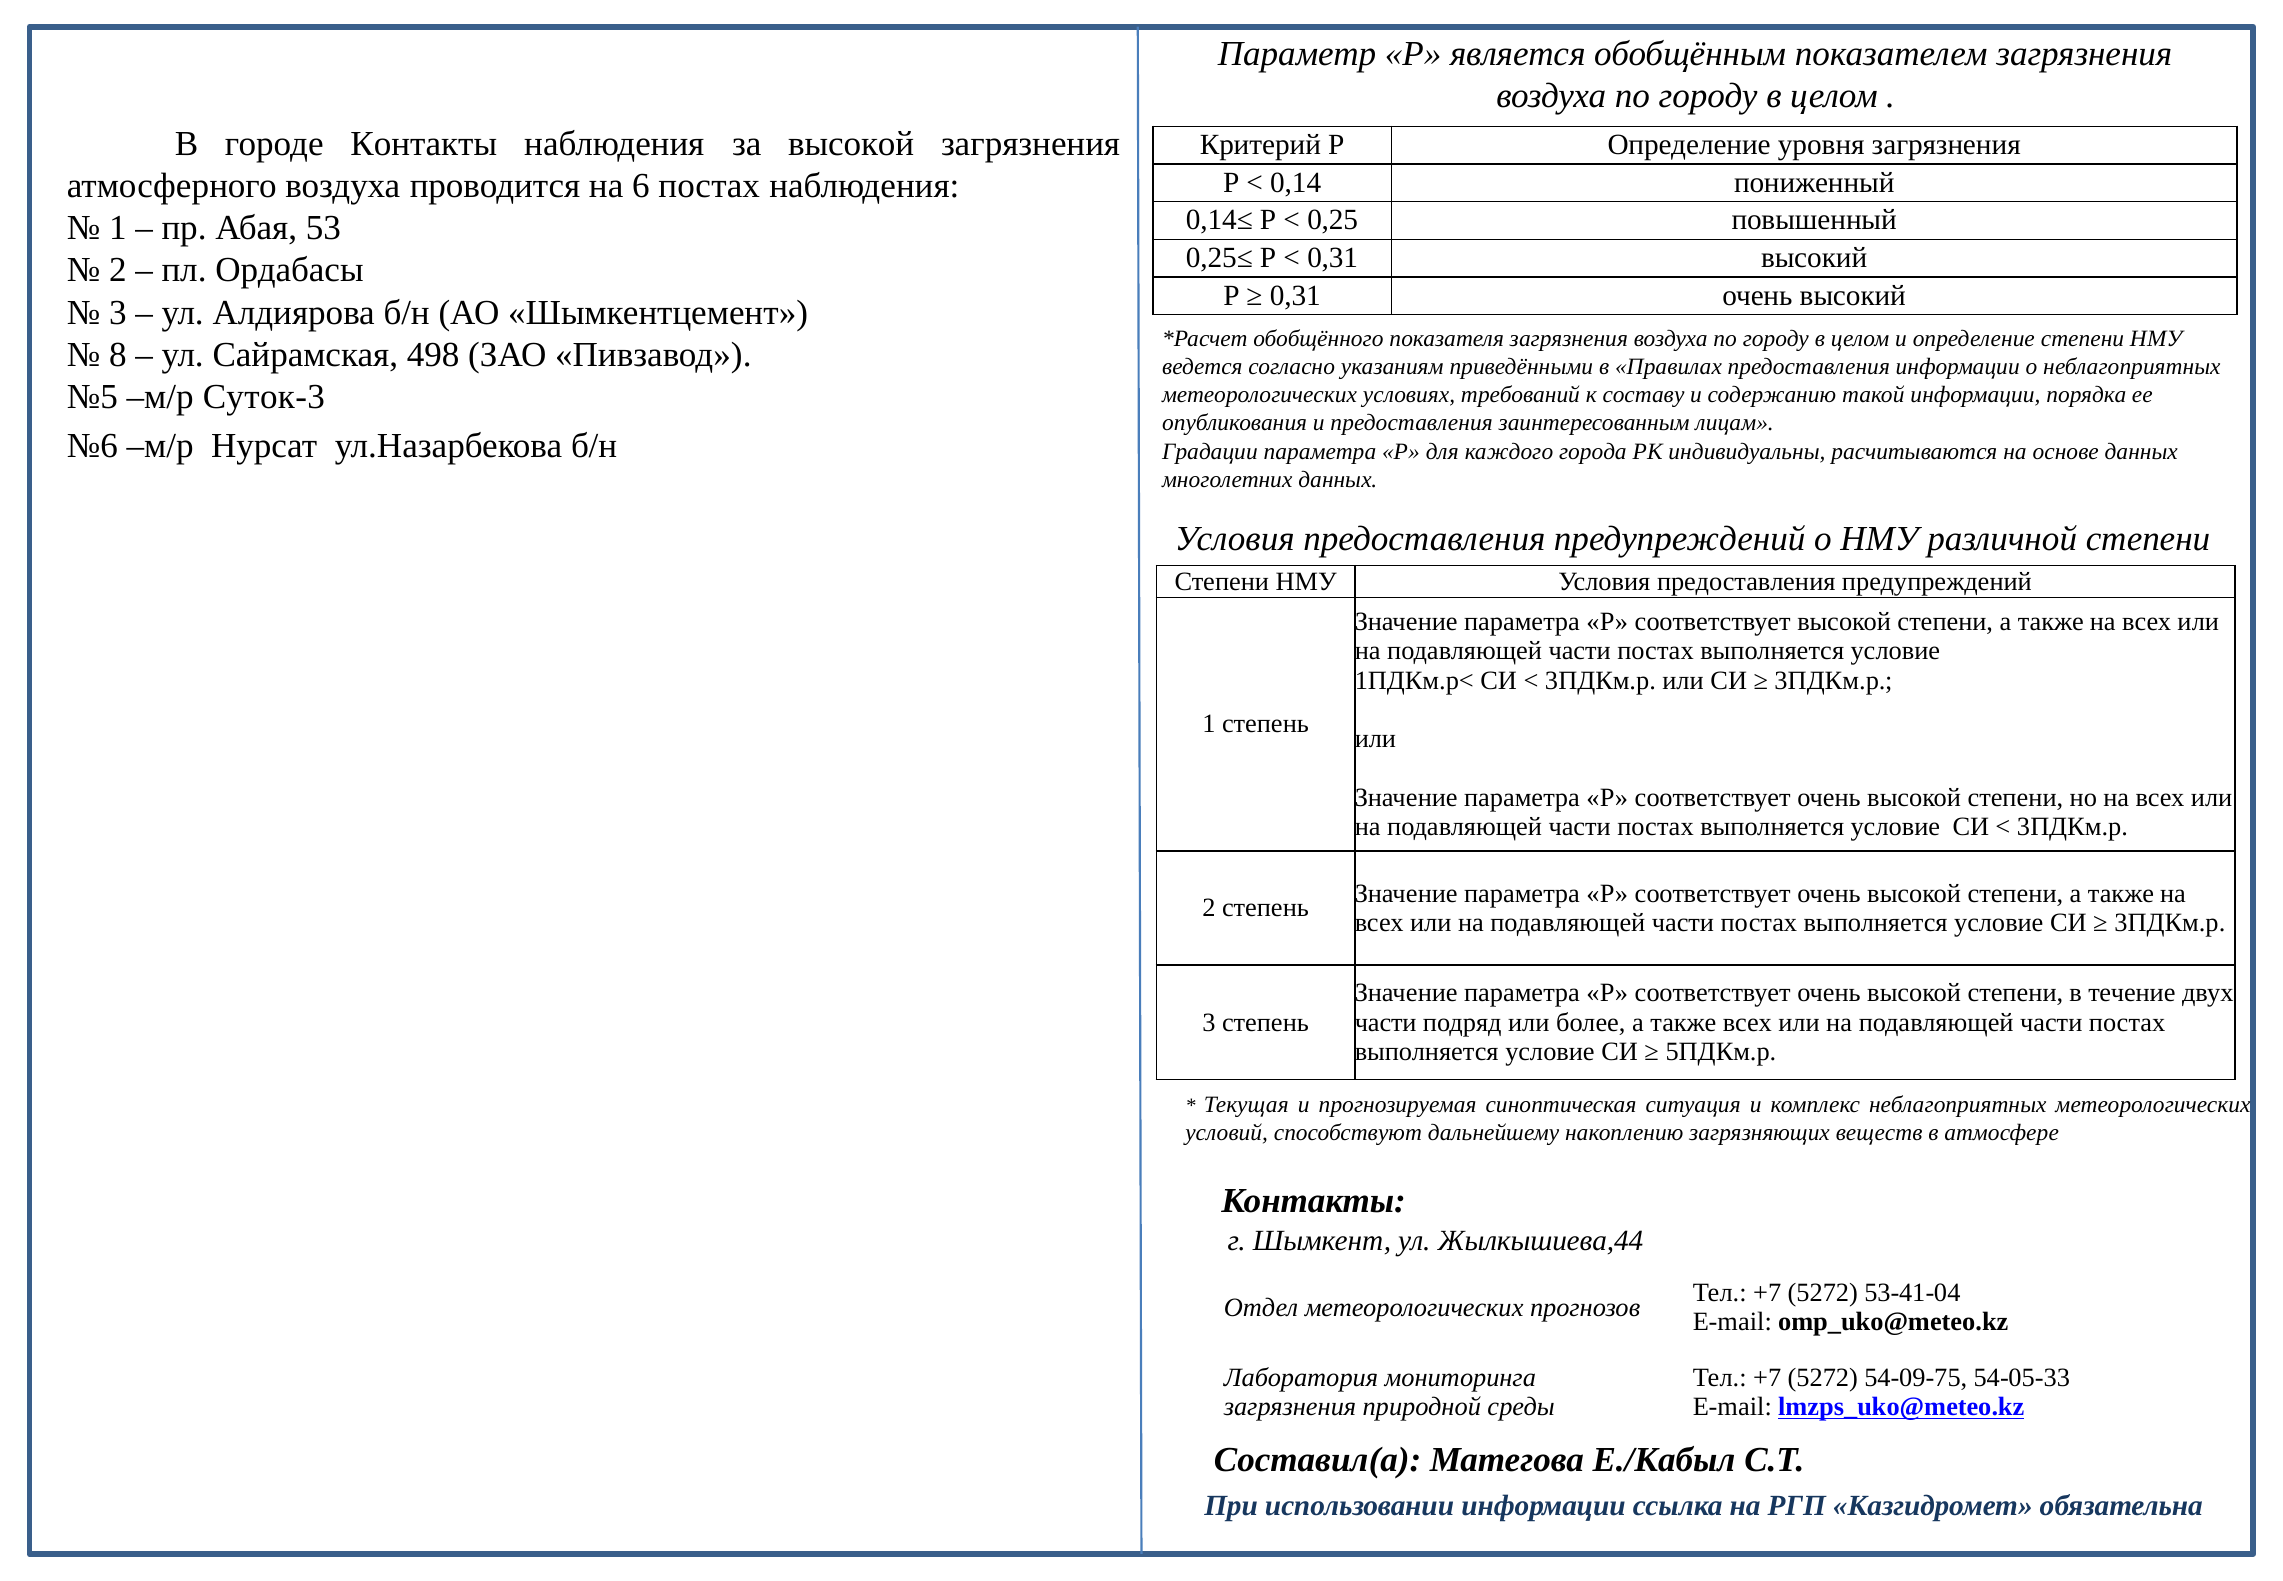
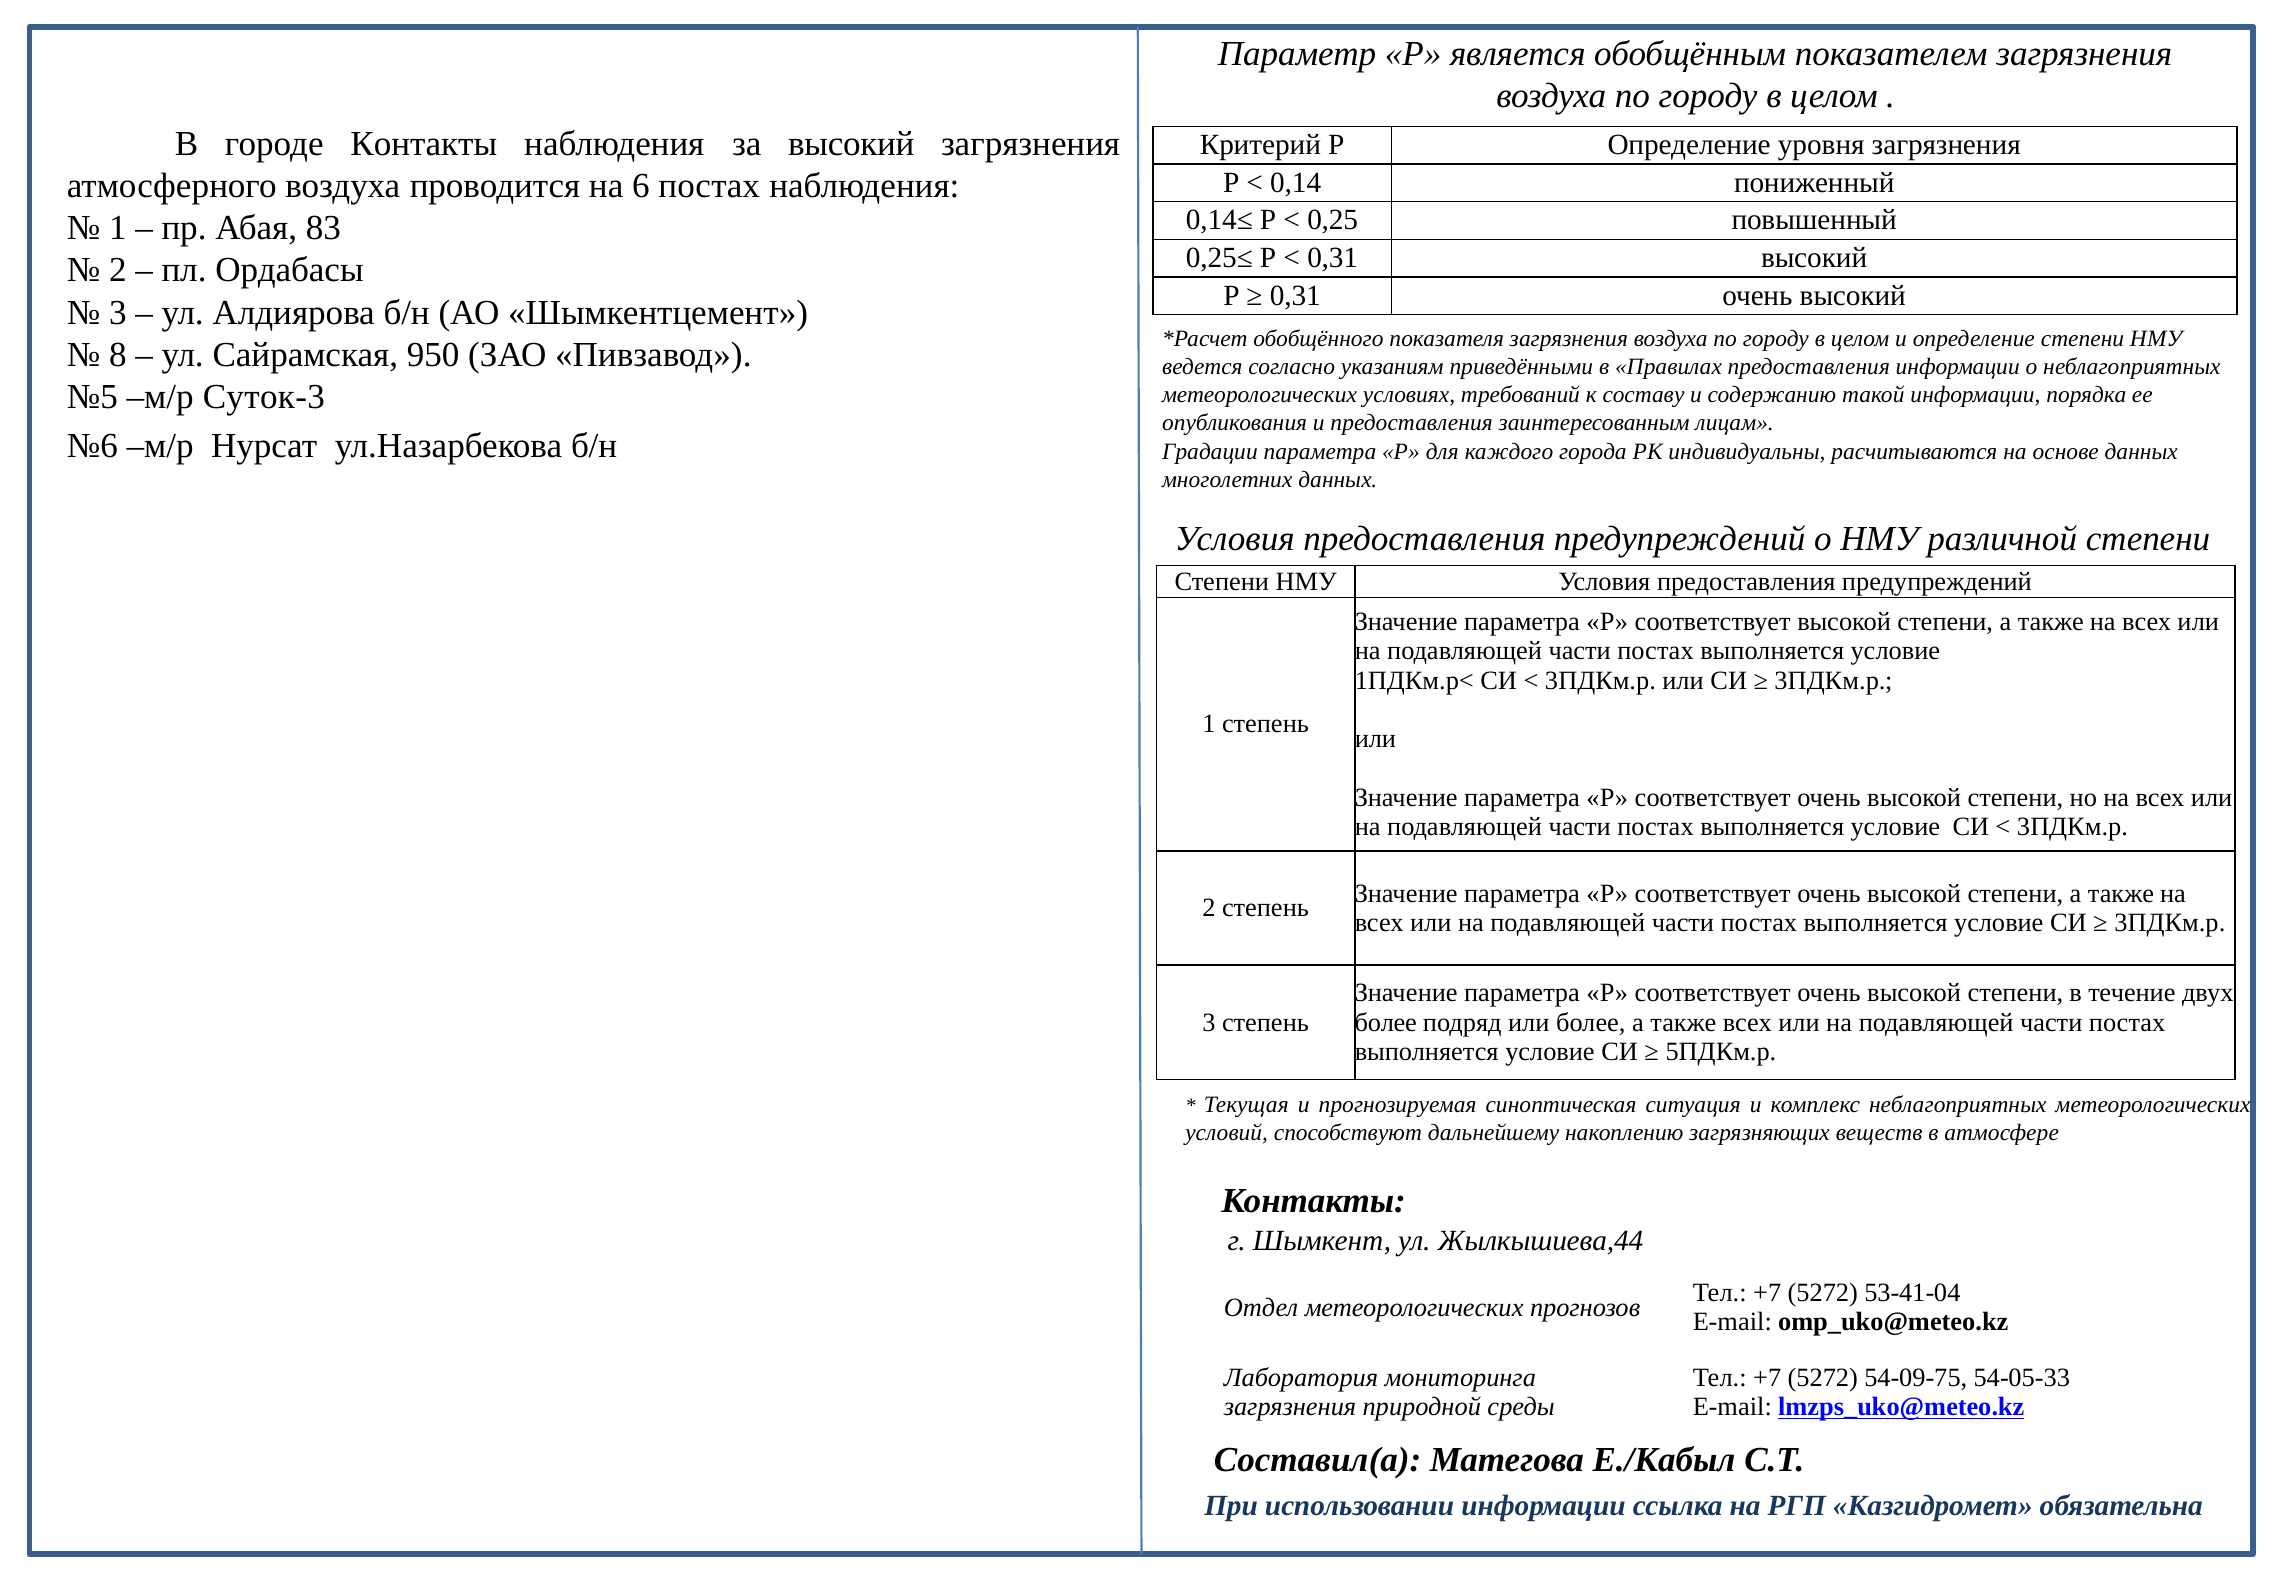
за высокой: высокой -> высокий (851, 144)
53: 53 -> 83 (323, 228)
498: 498 -> 950 (433, 354)
части: части -> более (1386, 1022)
